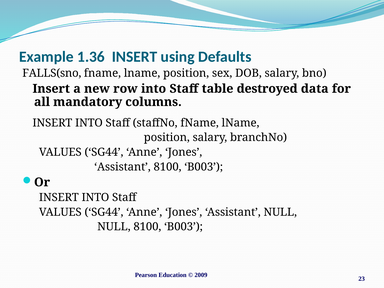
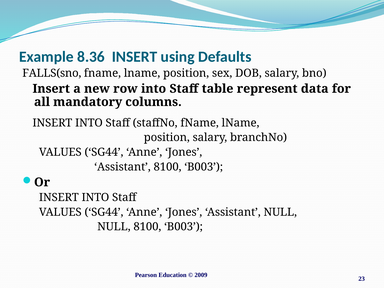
1.36: 1.36 -> 8.36 (91, 57)
destroyed: destroyed -> represent (267, 89)
